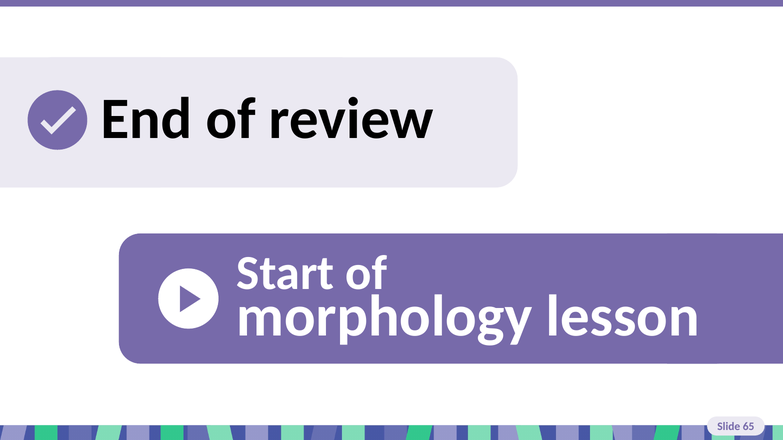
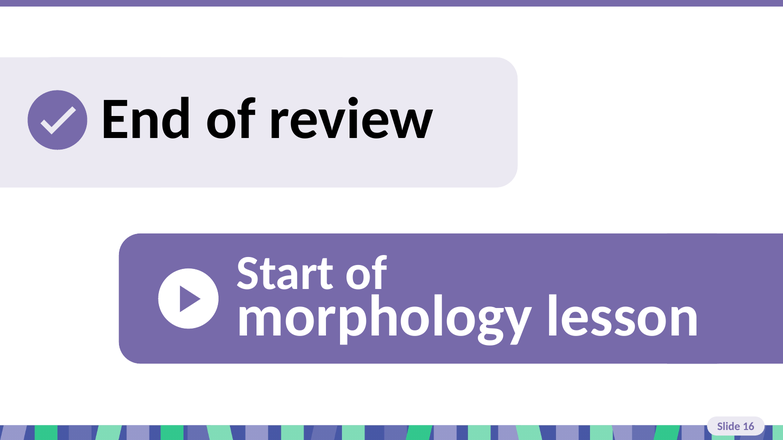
65: 65 -> 16 (749, 427)
